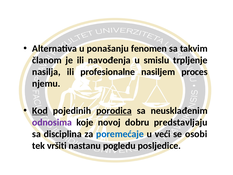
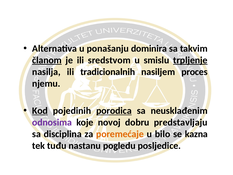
fenomen: fenomen -> dominira (149, 48)
članom underline: none -> present (47, 60)
navođenja: navođenja -> sredstvom (109, 60)
trpljenje underline: none -> present (190, 60)
profesionalne: profesionalne -> tradicionalnih (108, 72)
poremećaje colour: blue -> orange (120, 134)
veći: veći -> bilo (163, 134)
osobi: osobi -> kazna (196, 134)
vršiti: vršiti -> tuđu (57, 146)
